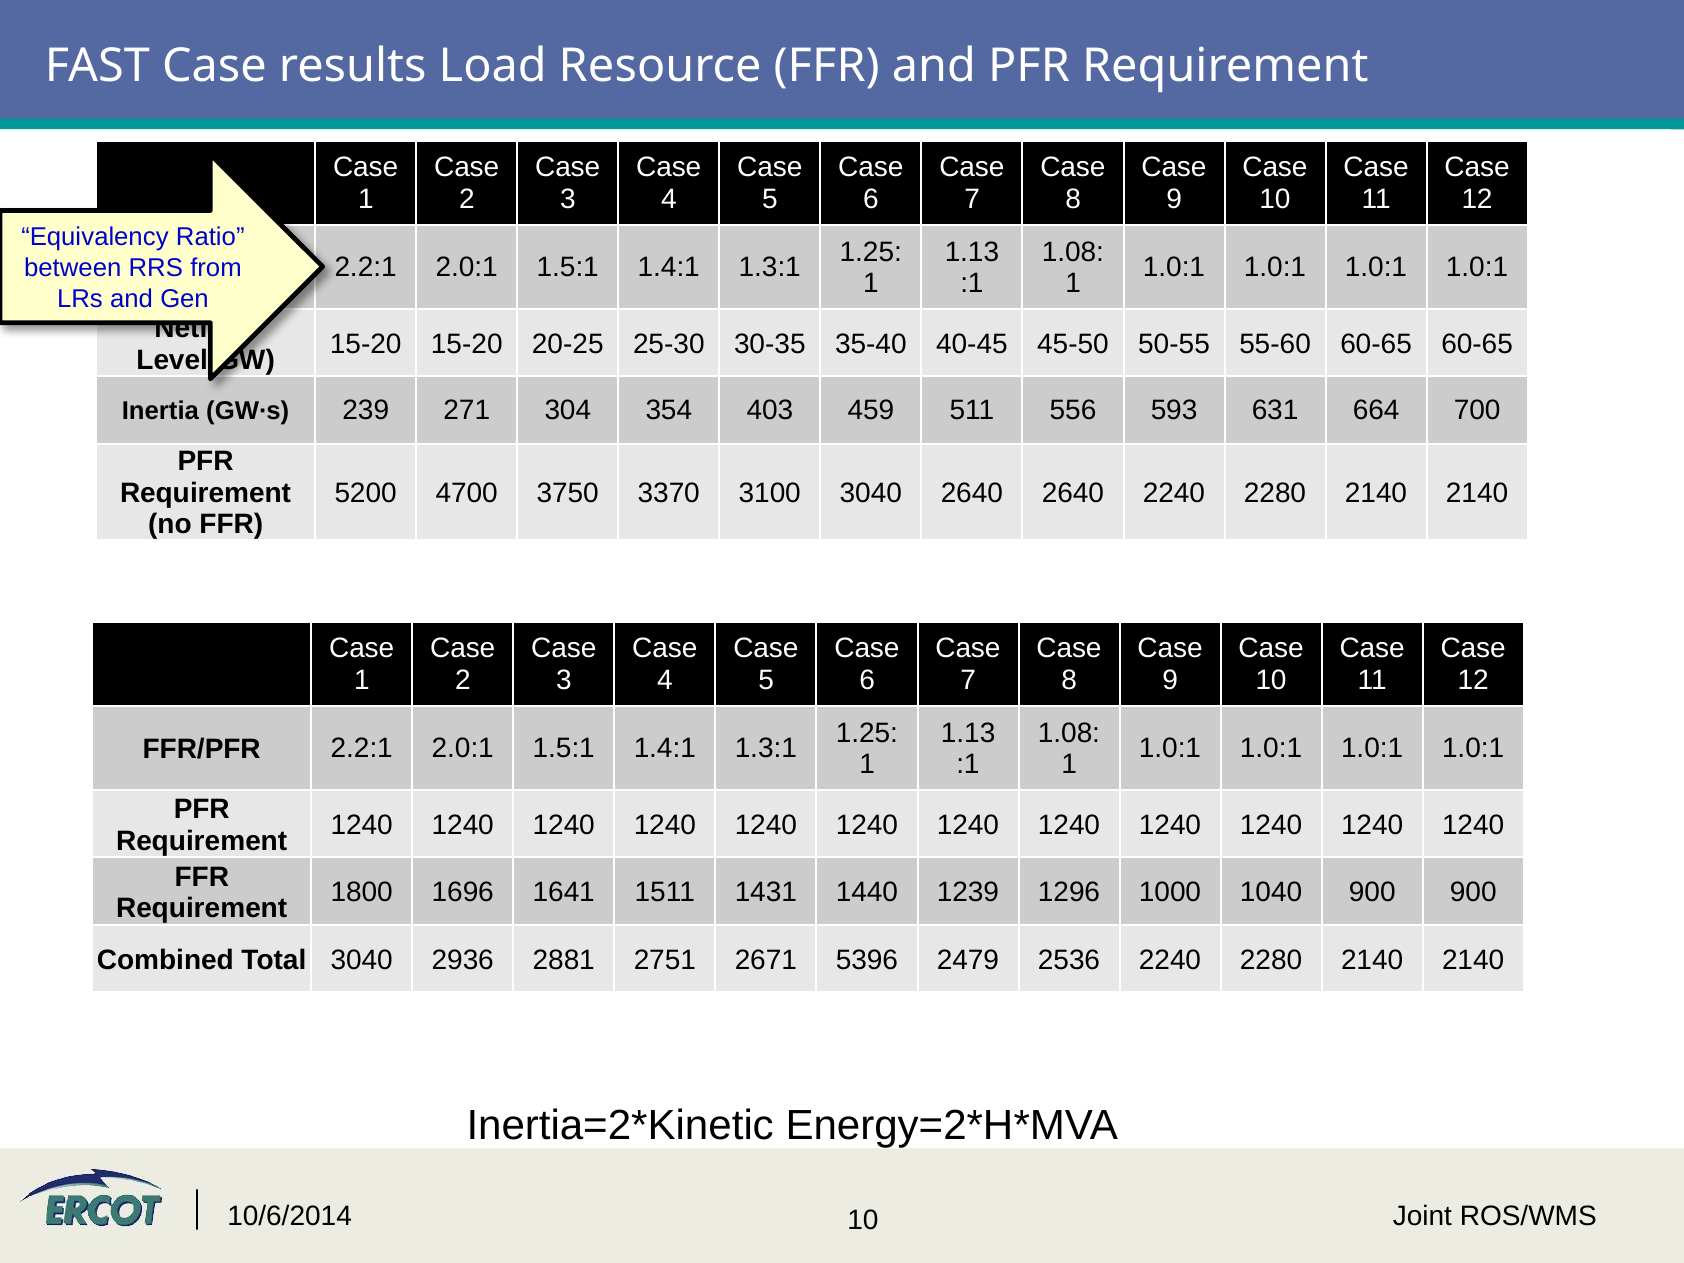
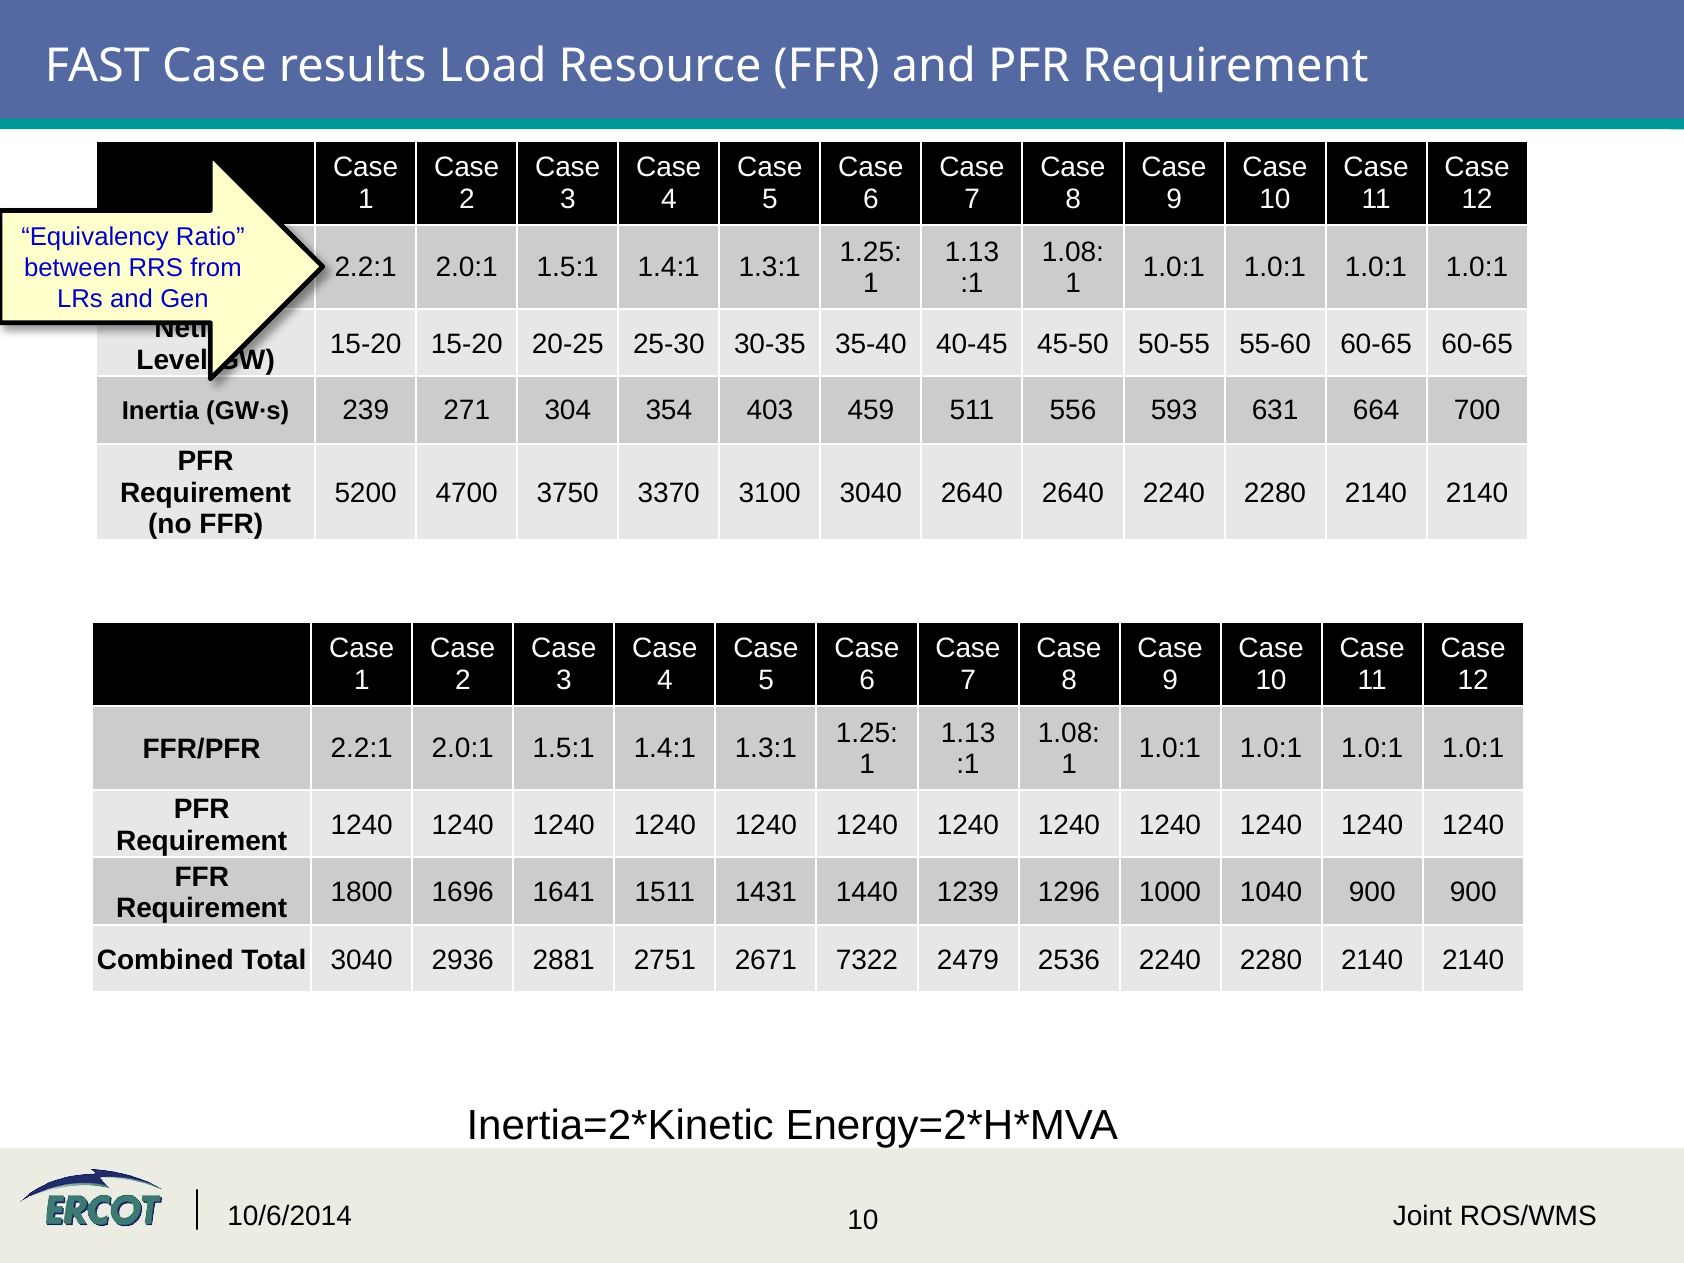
5396: 5396 -> 7322 (867, 960)
